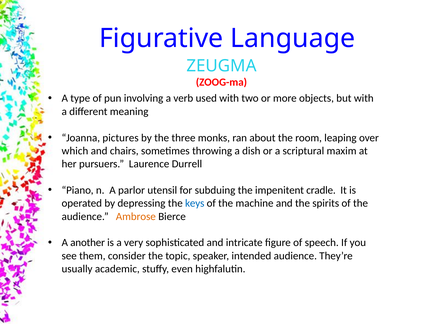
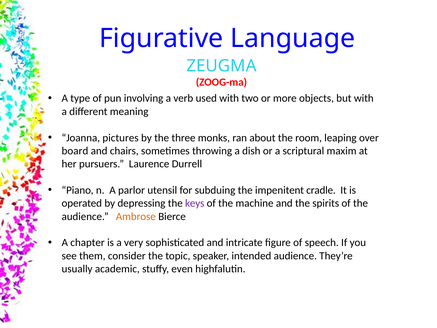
which: which -> board (75, 151)
keys colour: blue -> purple (195, 203)
another: another -> chapter (88, 243)
